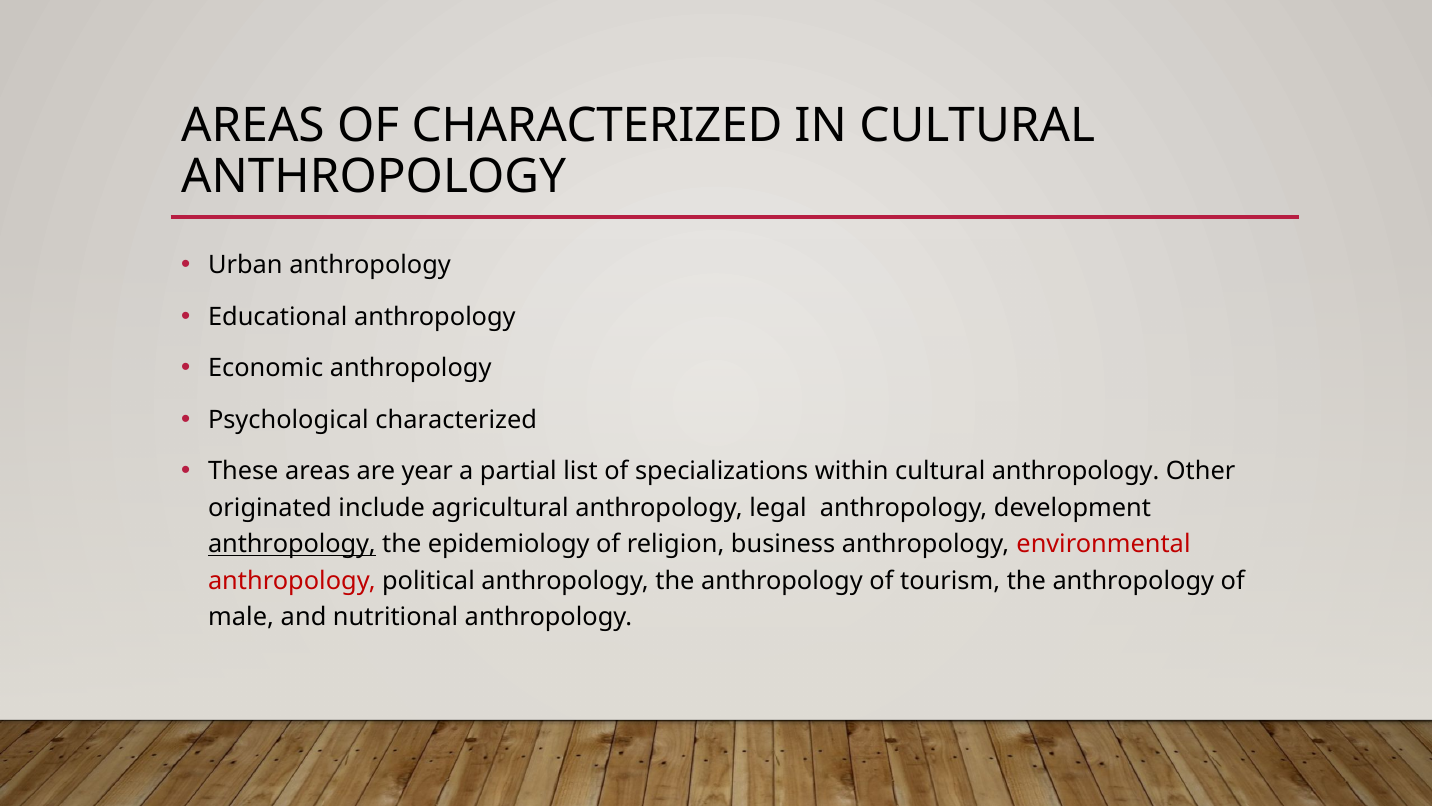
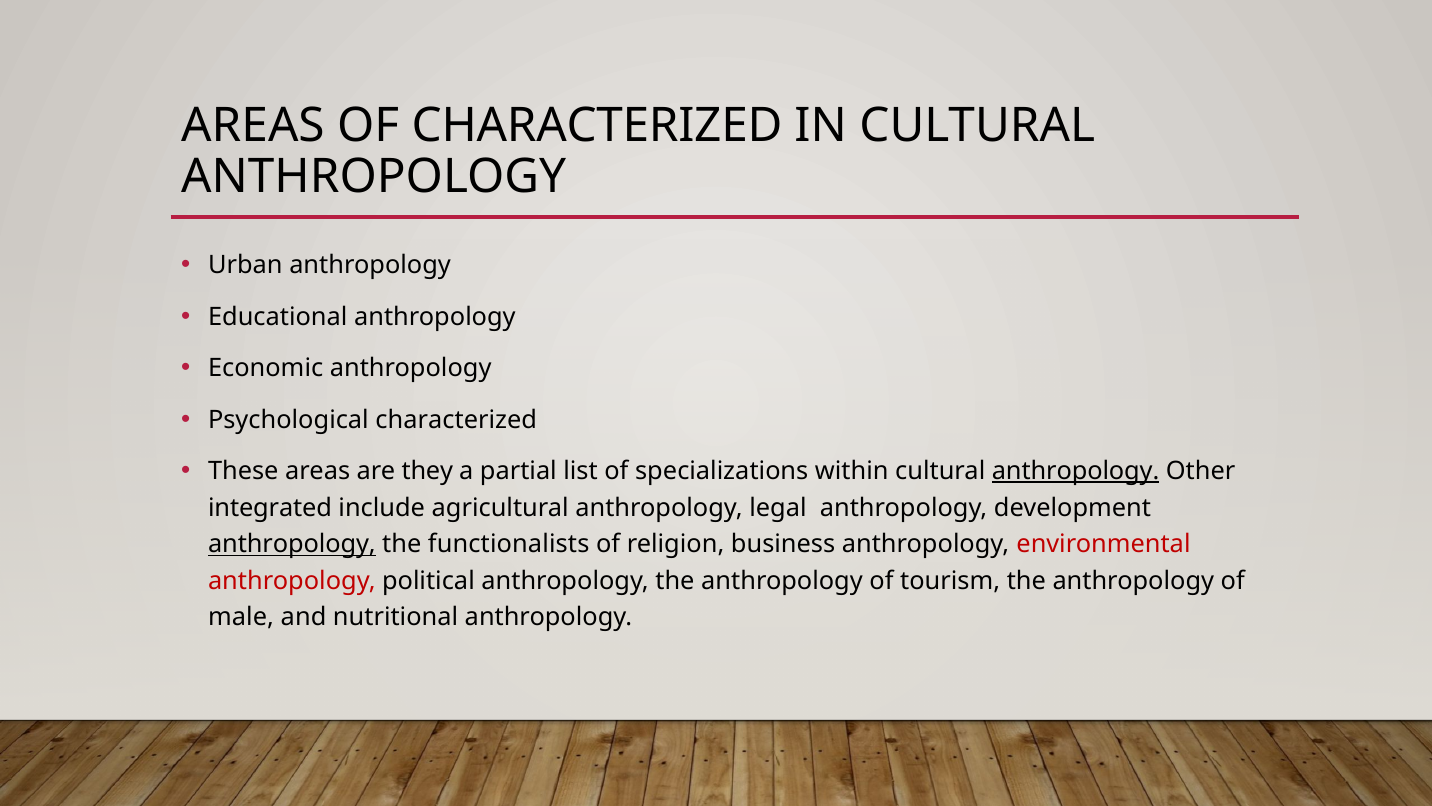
year: year -> they (427, 471)
anthropology underline: none -> present (1076, 471)
originated: originated -> integrated (270, 508)
epidemiology: epidemiology -> functionalists (509, 544)
